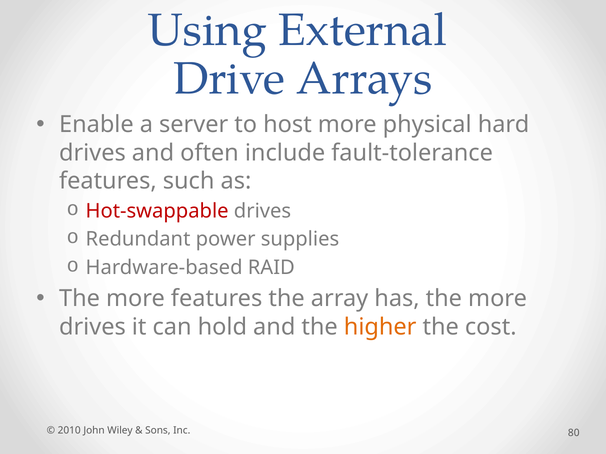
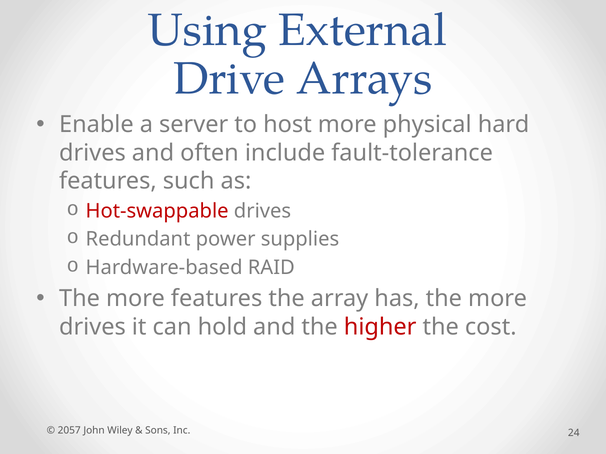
higher colour: orange -> red (380, 327)
2010: 2010 -> 2057 (69, 431)
80: 80 -> 24 (574, 433)
